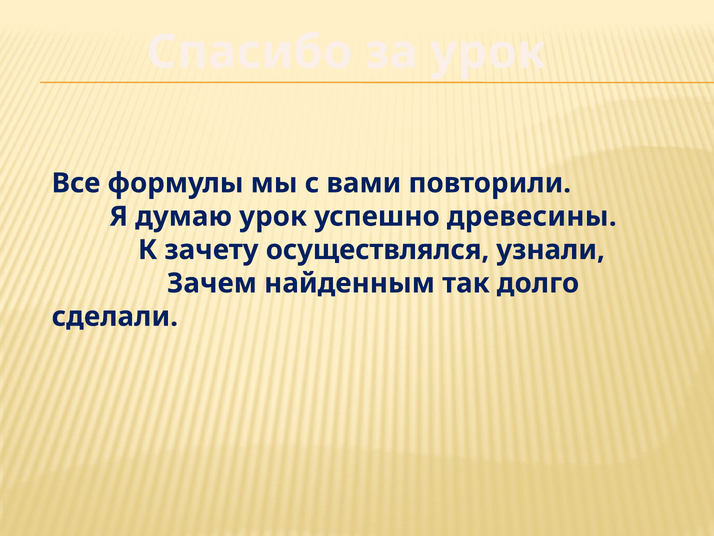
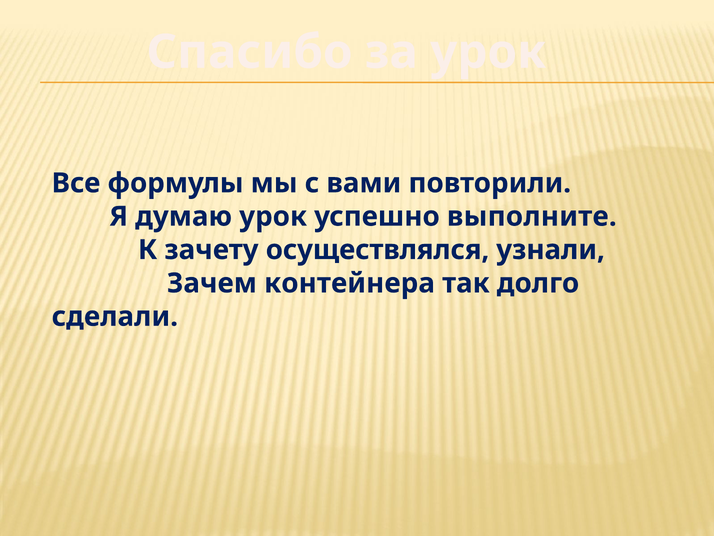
древесины: древесины -> выполните (532, 216)
найденным: найденным -> контейнера (350, 283)
